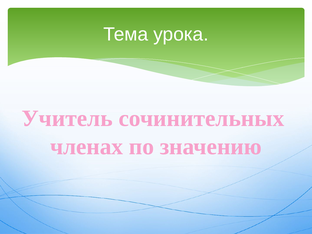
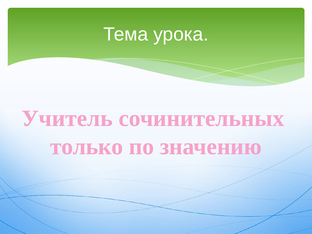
членах: членах -> только (87, 147)
